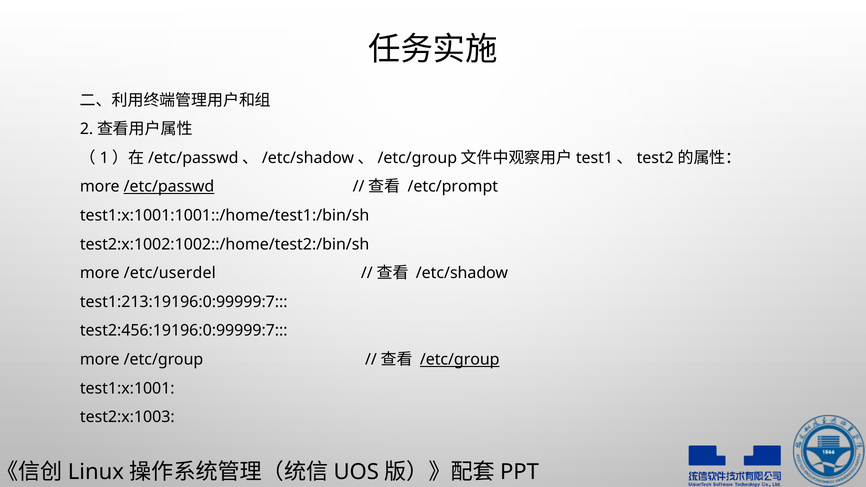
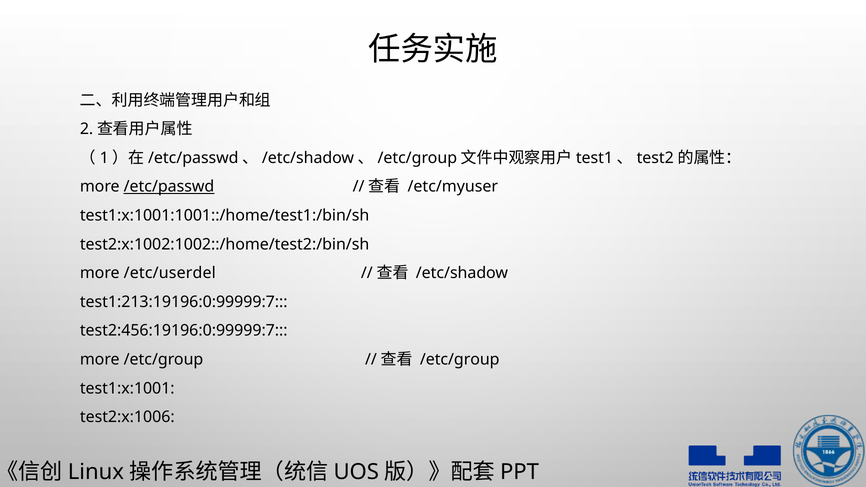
/etc/prompt: /etc/prompt -> /etc/myuser (453, 187)
/etc/group underline: present -> none (460, 360)
test2:x:1003: test2:x:1003 -> test2:x:1006 (127, 417)
